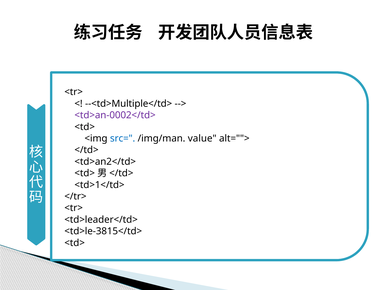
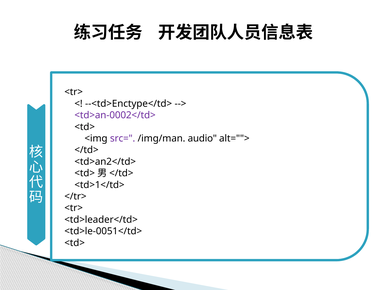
--<td>Multiple</td>: --<td>Multiple</td> -> --<td>Enctype</td> (129, 104)
src= colour: blue -> purple (123, 139)
value: value -> audio (202, 139)
<td>le-3815</td>: <td>le-3815</td> -> <td>le-0051</td> (103, 231)
